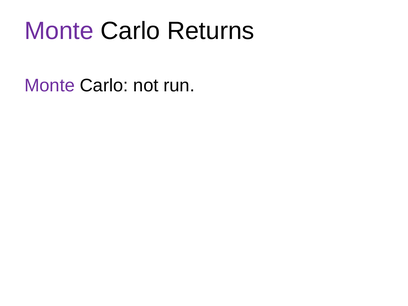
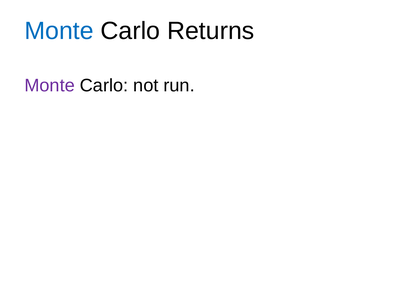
Monte colour: purple -> blue (59, 31)
